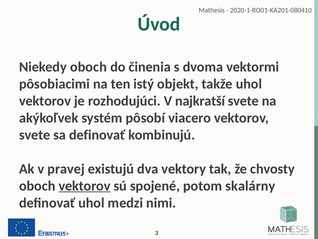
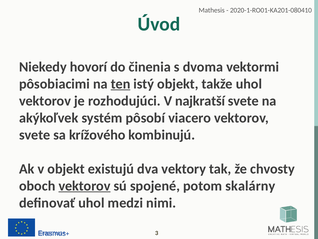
Niekedy oboch: oboch -> hovorí (89, 67)
ten underline: none -> present (121, 84)
sa definovať: definovať -> krížového (97, 135)
v pravej: pravej -> objekt (66, 168)
